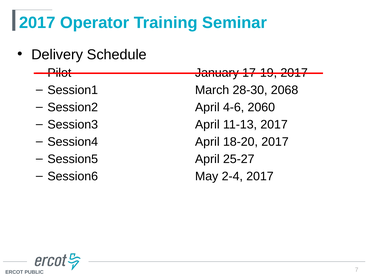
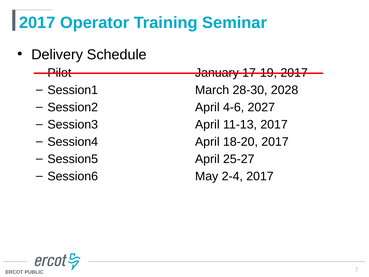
2068: 2068 -> 2028 (285, 90)
2060: 2060 -> 2027 (261, 107)
